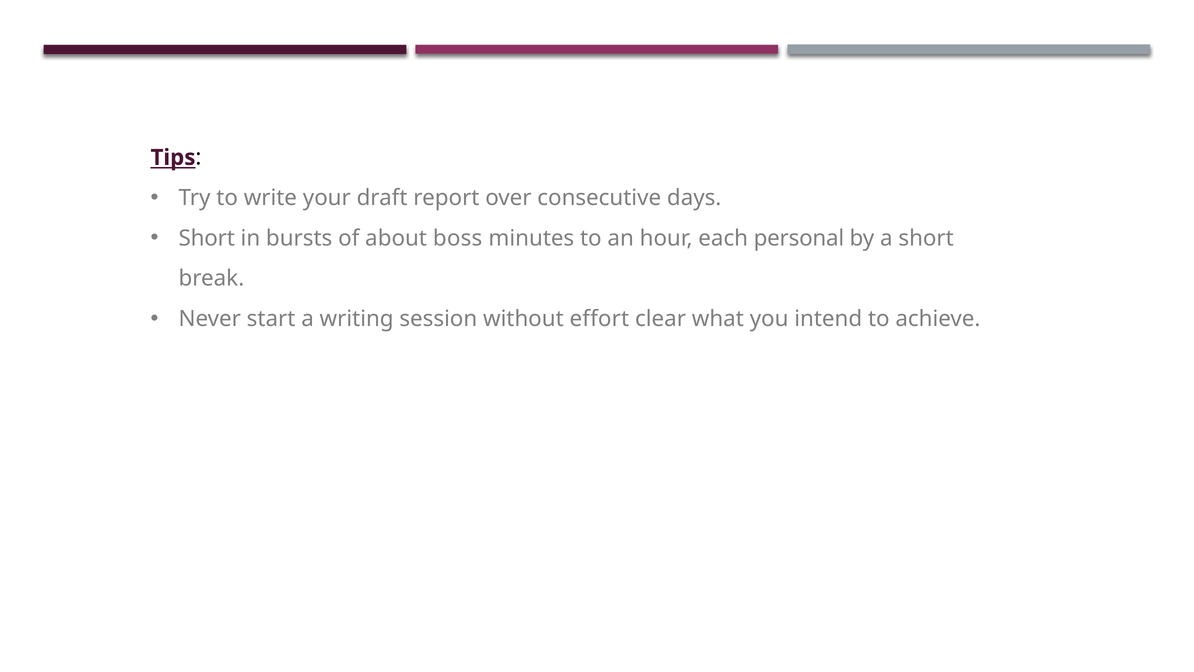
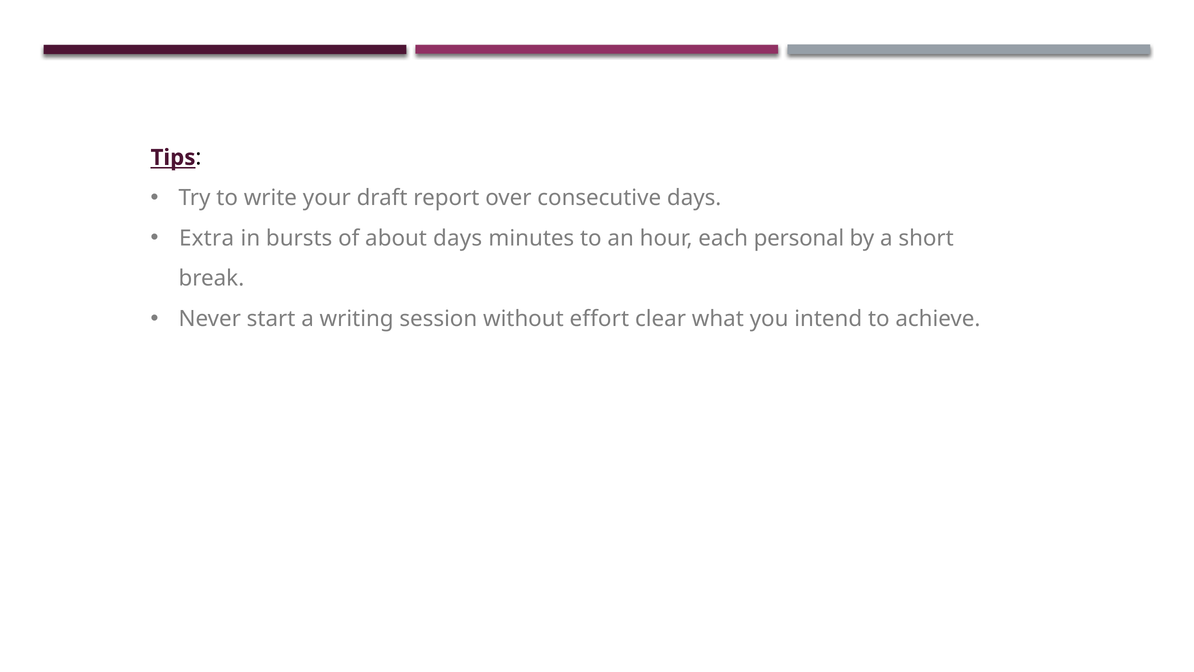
Short: Short -> Extra (207, 238)
about boss: boss -> days (458, 238)
